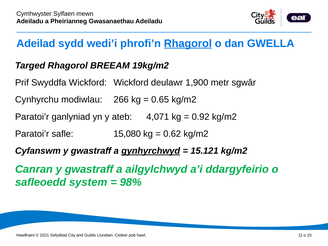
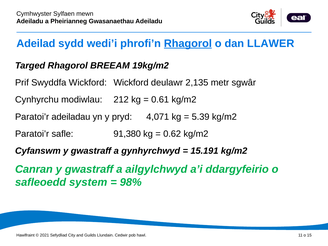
GWELLA: GWELLA -> LLAWER (271, 43)
1,900: 1,900 -> 2,135 (197, 83)
266: 266 -> 212 (121, 100)
0.65: 0.65 -> 0.61 (160, 100)
ganlyniad: ganlyniad -> adeiladau (71, 117)
ateb: ateb -> pryd (122, 117)
0.92: 0.92 -> 5.39 (201, 117)
15,080: 15,080 -> 91,380 (127, 134)
gynhyrchwyd underline: present -> none (151, 151)
15.121: 15.121 -> 15.191 (204, 151)
